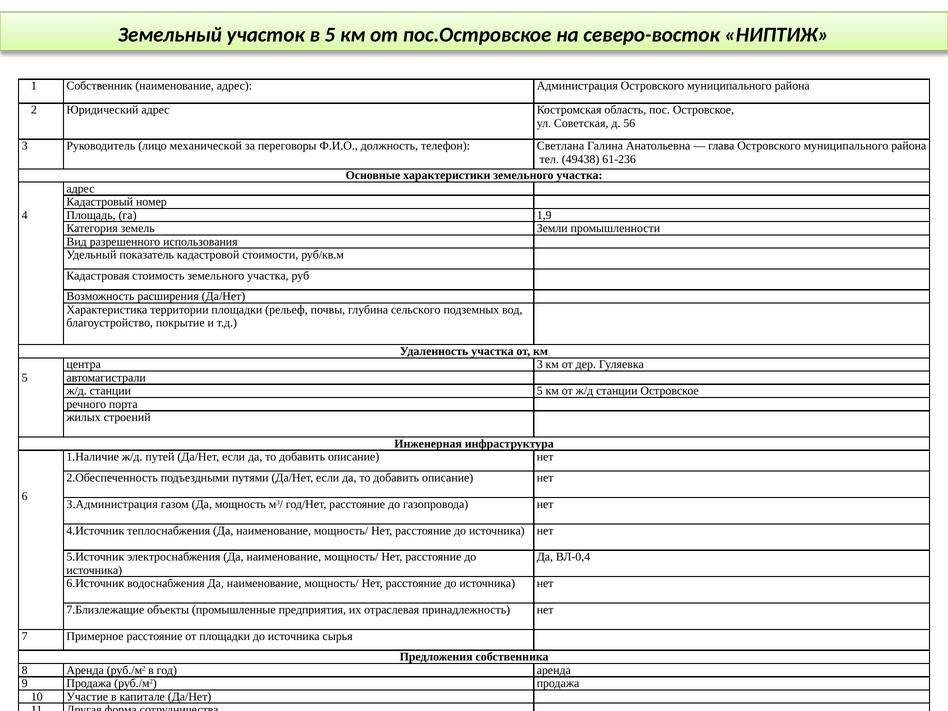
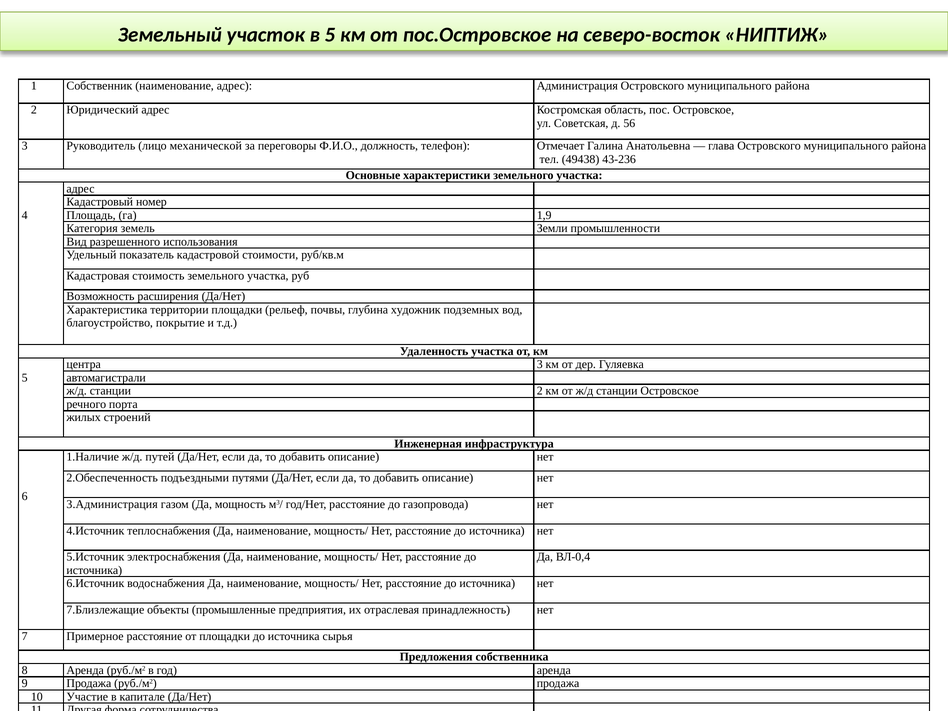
Светлана: Светлана -> Отмечает (561, 146)
61-236: 61-236 -> 43-236 (619, 159)
сельского: сельского -> художник (416, 310)
станции 5: 5 -> 2 (540, 391)
